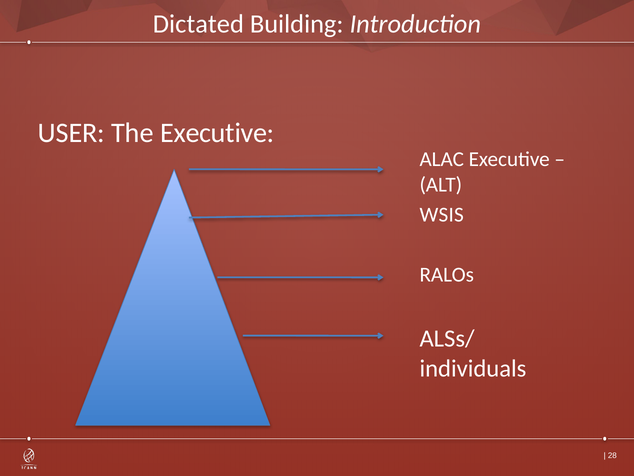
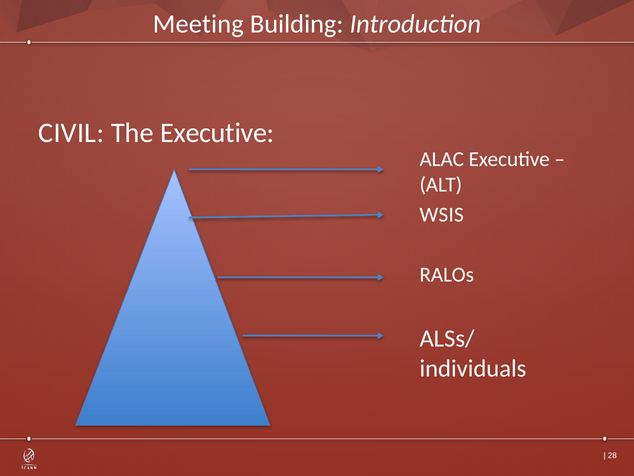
Dictated: Dictated -> Meeting (198, 24)
USER: USER -> CIVIL (71, 133)
